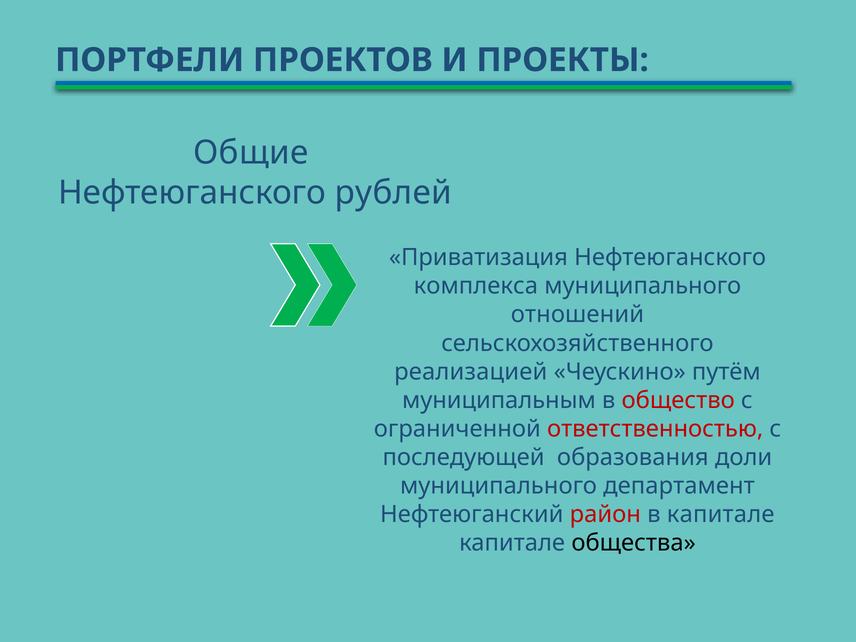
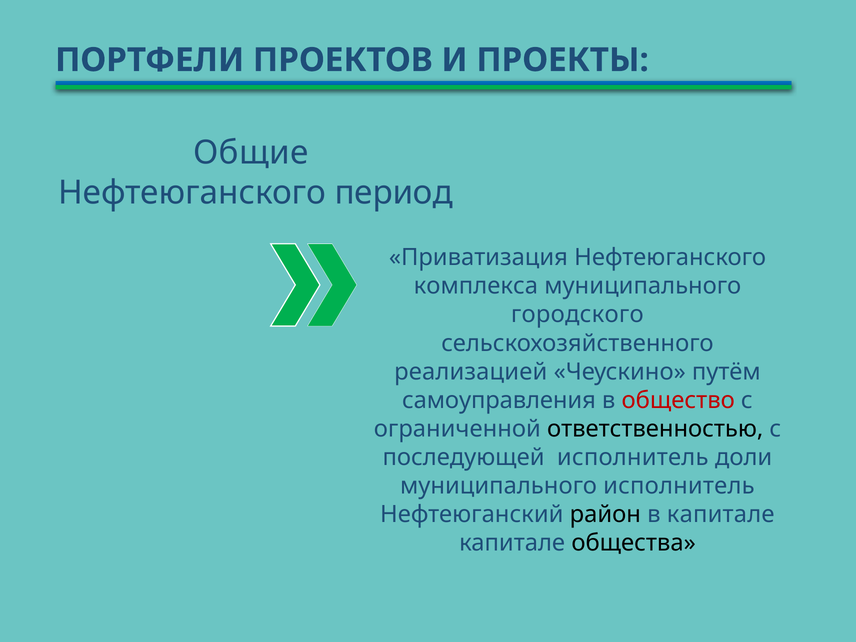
рублей: рублей -> период (394, 193)
отношений: отношений -> городского (577, 315)
муниципальным: муниципальным -> самоуправления (499, 400)
ответственностью colour: red -> black (655, 429)
последующей образования: образования -> исполнитель (633, 457)
муниципального департамент: департамент -> исполнитель (679, 486)
район colour: red -> black (605, 514)
